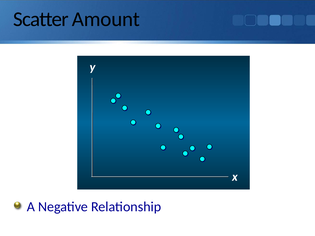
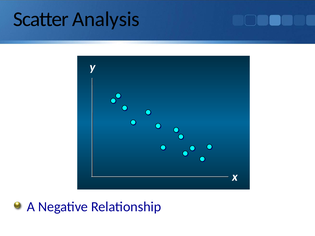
Amount: Amount -> Analysis (106, 19)
